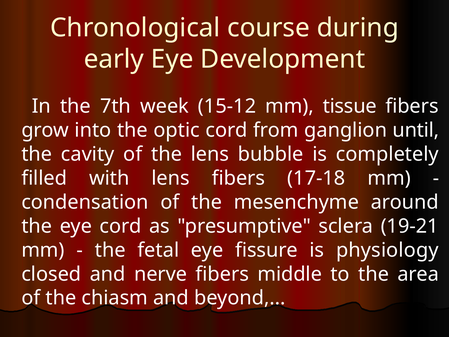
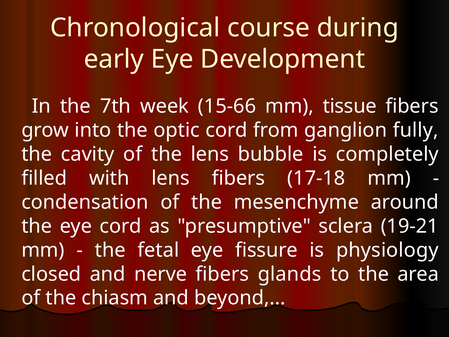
15-12: 15-12 -> 15-66 (227, 106)
until: until -> fully (416, 130)
middle: middle -> glands (290, 274)
